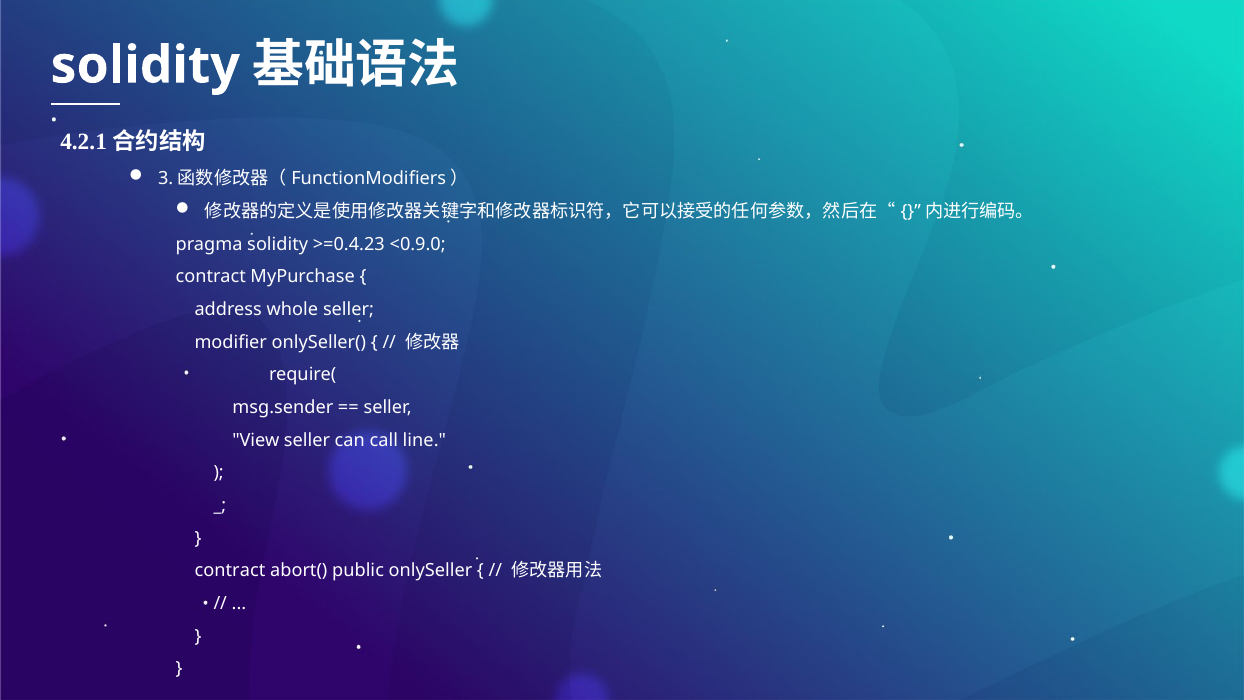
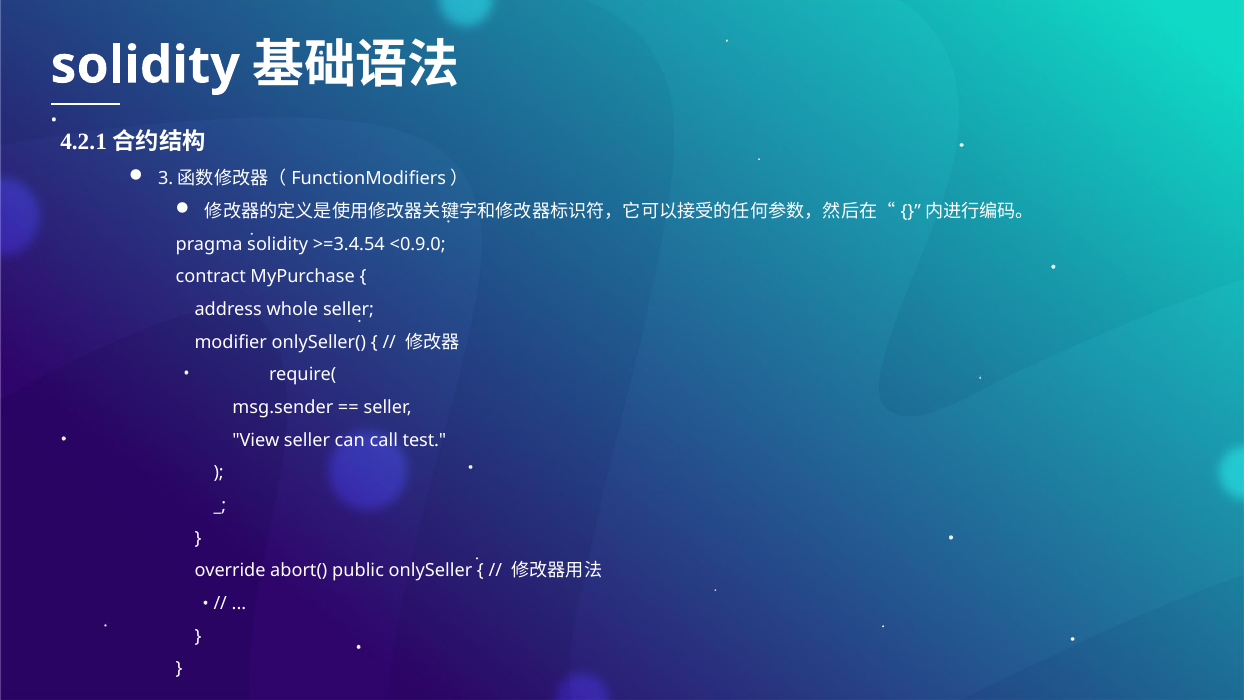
>=0.4.23: >=0.4.23 -> >=3.4.54 (349, 244)
line: line -> test (424, 440)
contract: contract -> override (230, 571)
